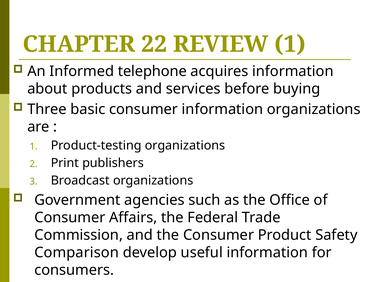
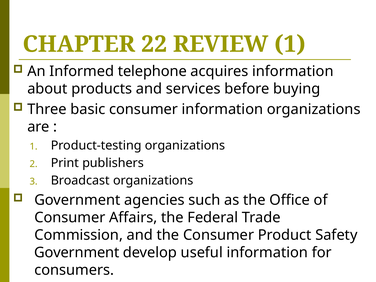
Comparison: Comparison -> Government (77, 253)
